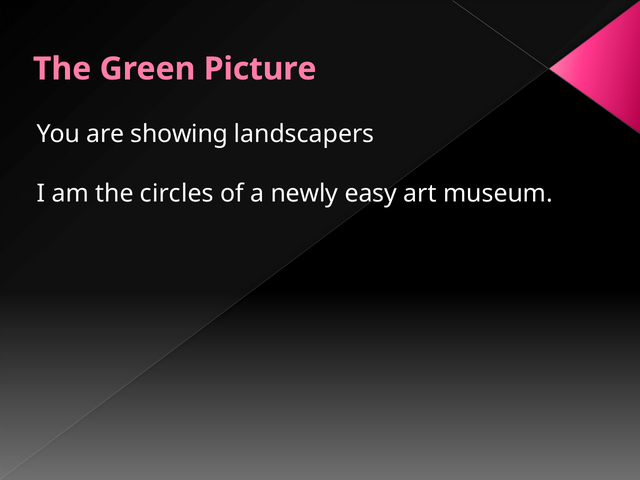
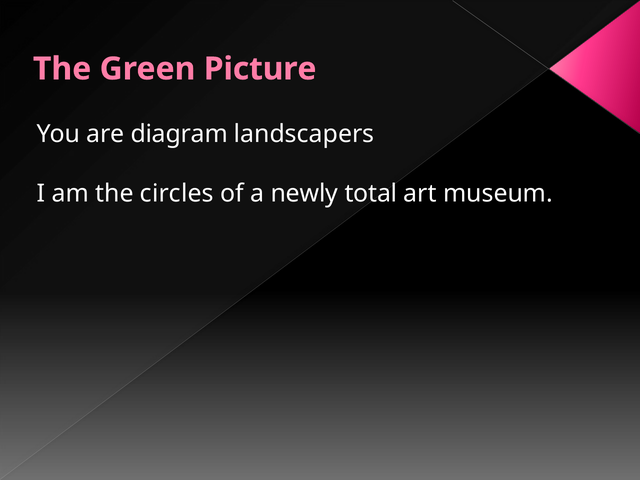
showing: showing -> diagram (179, 134)
easy: easy -> total (371, 194)
